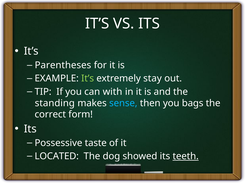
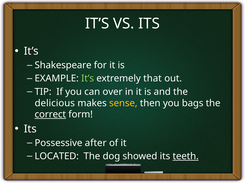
Parentheses: Parentheses -> Shakespeare (63, 65)
stay: stay -> that (152, 79)
with: with -> over (113, 92)
standing: standing -> delicious (55, 104)
sense colour: light blue -> yellow (123, 104)
correct underline: none -> present (50, 115)
taste: taste -> after (96, 143)
